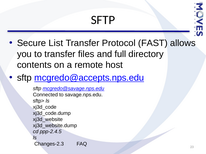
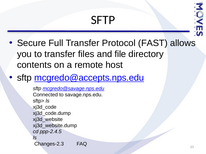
List: List -> Full (56, 43)
full: full -> file (120, 54)
